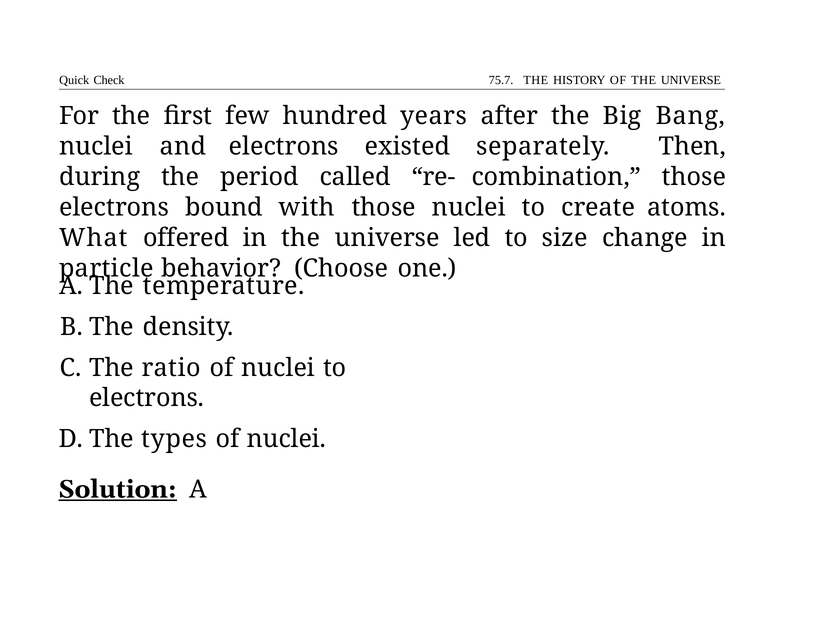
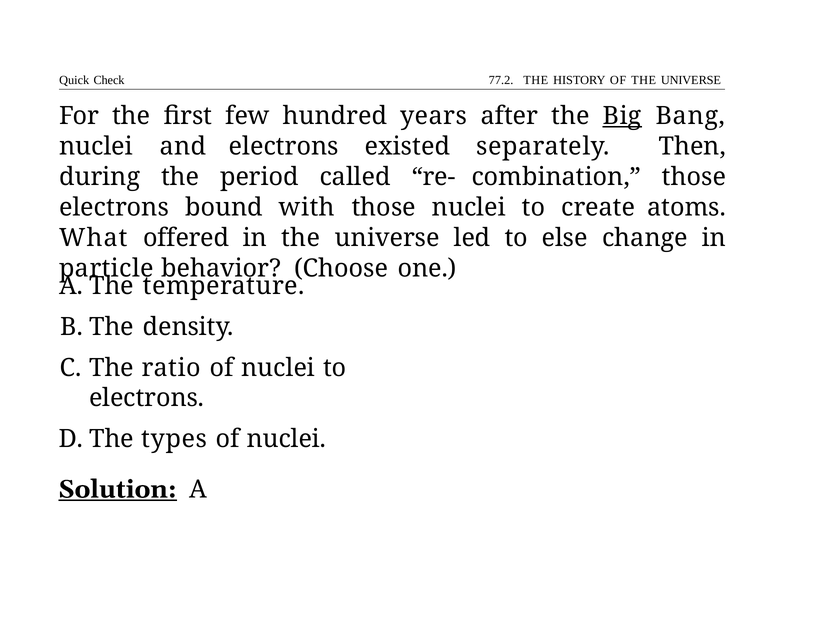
75.7: 75.7 -> 77.2 (501, 80)
Big underline: none -> present (622, 116)
size: size -> else (565, 238)
